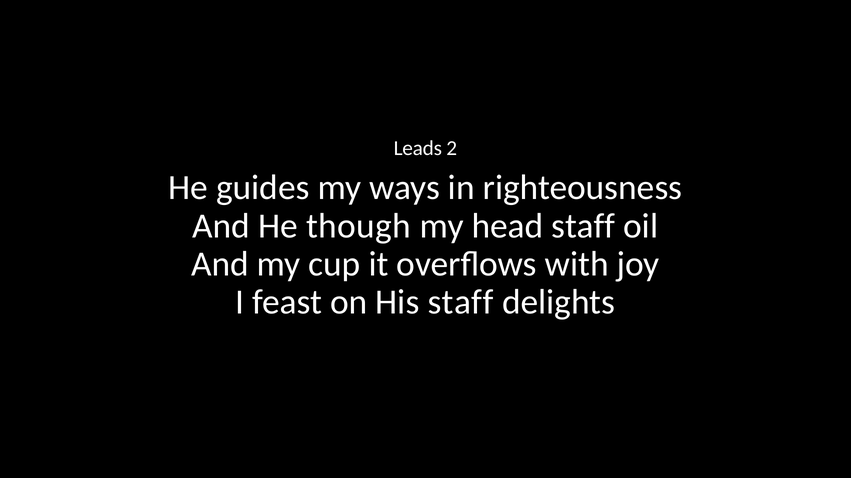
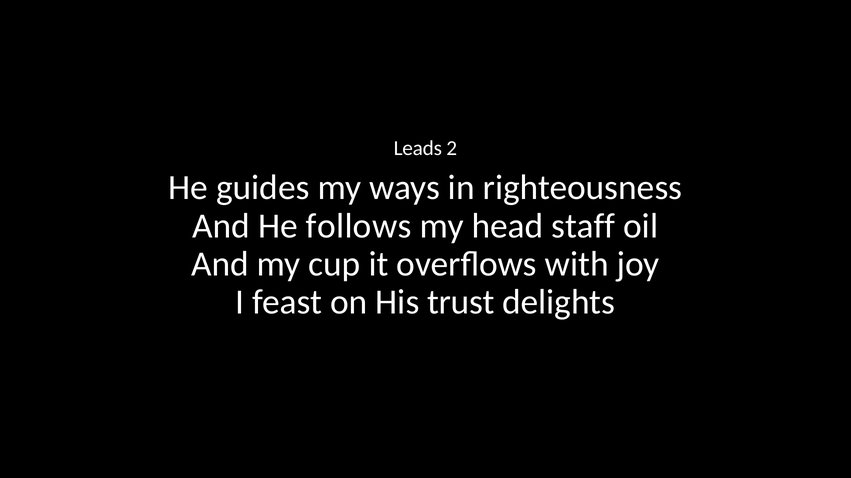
though: though -> follows (359, 226)
His staff: staff -> trust (461, 303)
